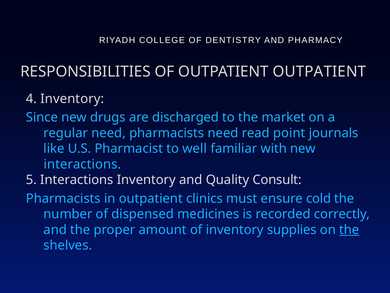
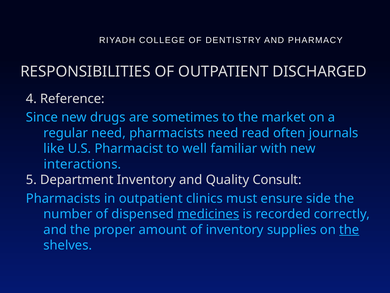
OUTPATIENT OUTPATIENT: OUTPATIENT -> DISCHARGED (320, 72)
4 Inventory: Inventory -> Reference (72, 99)
discharged: discharged -> sometimes (186, 117)
point: point -> often (289, 133)
5 Interactions: Interactions -> Department (77, 180)
cold: cold -> side (319, 198)
medicines underline: none -> present (208, 214)
